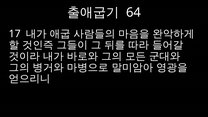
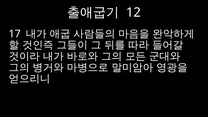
64: 64 -> 12 (133, 13)
